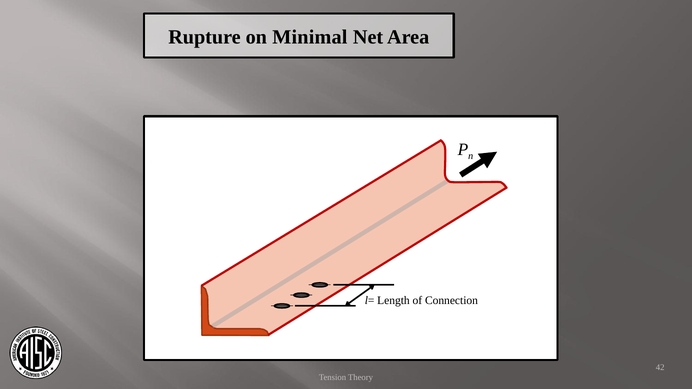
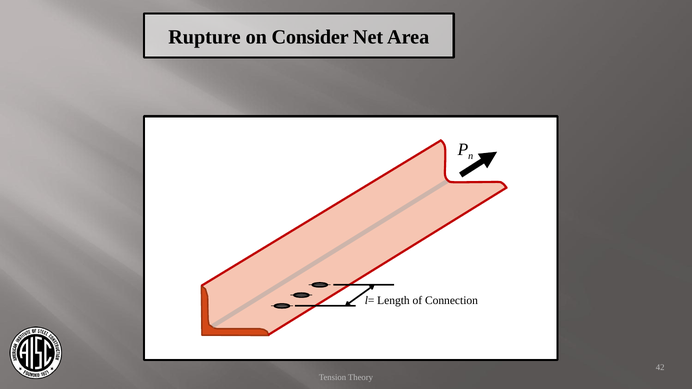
Minimal: Minimal -> Consider (310, 37)
